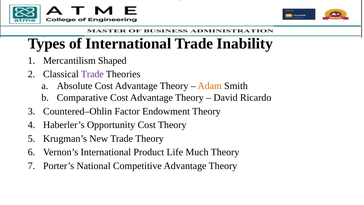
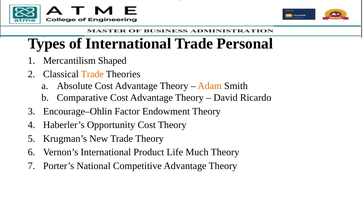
Inability: Inability -> Personal (245, 44)
Trade colour: purple -> orange (92, 74)
Countered–Ohlin: Countered–Ohlin -> Encourage–Ohlin (78, 111)
